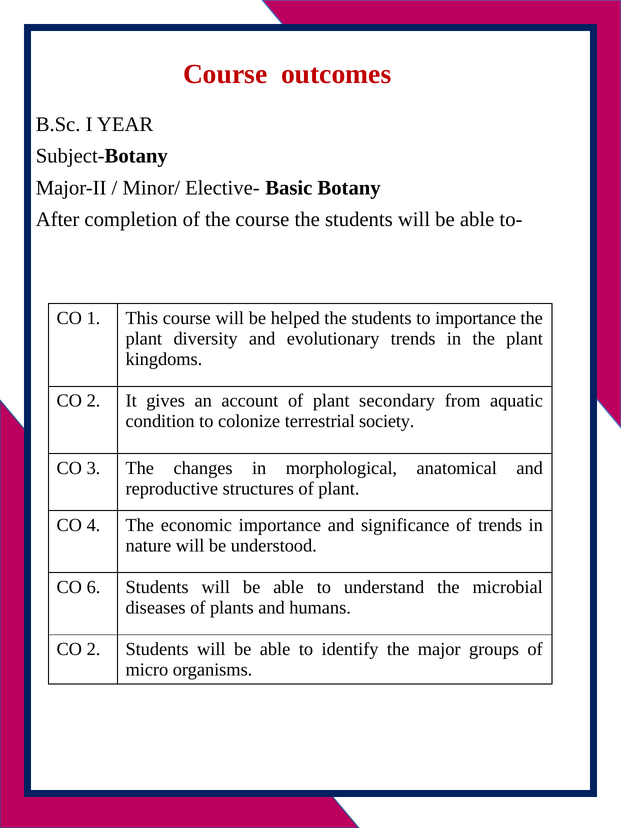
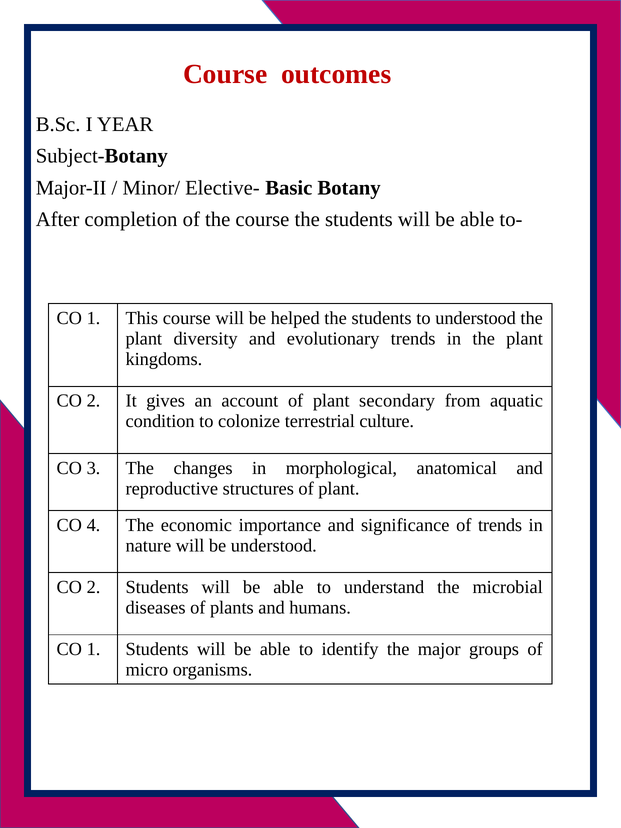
to importance: importance -> understood (476, 318)
society: society -> culture (387, 421)
6: 6 -> 2 (93, 587)
2: 2 -> 1 (93, 649)
